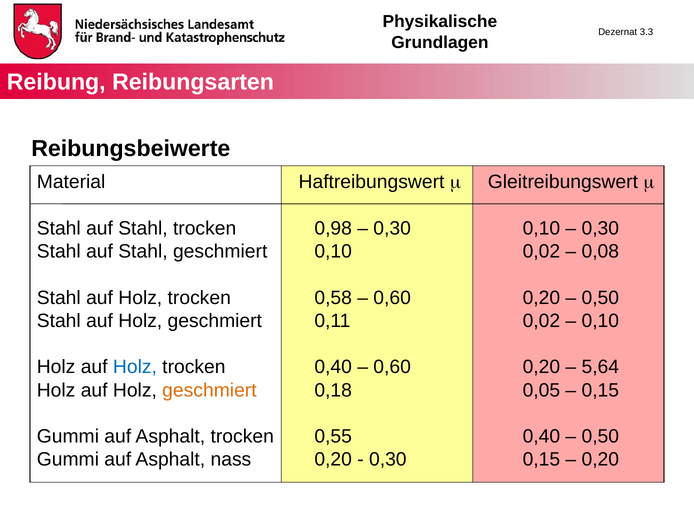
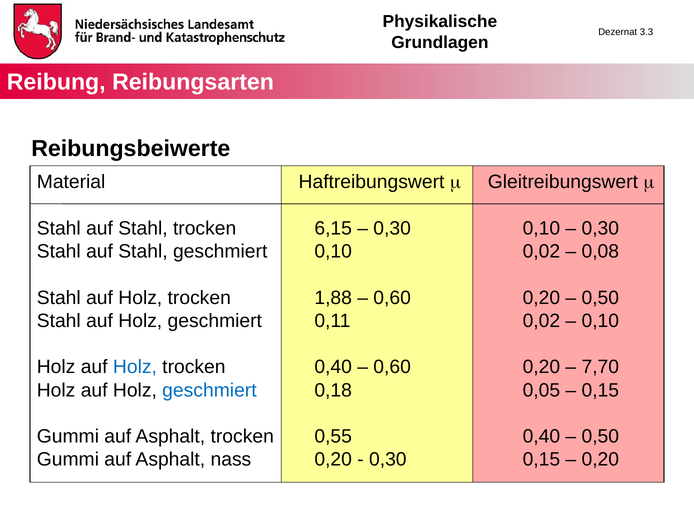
0,98: 0,98 -> 6,15 (333, 229)
0,58: 0,58 -> 1,88 (333, 298)
5,64: 5,64 -> 7,70 (600, 367)
geschmiert colour: orange -> blue (209, 391)
